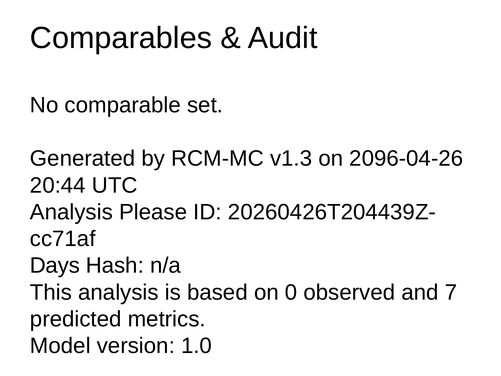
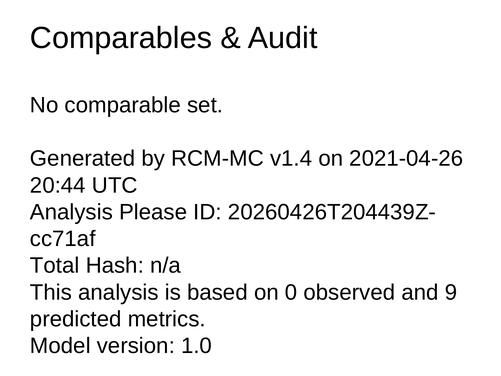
v1.3: v1.3 -> v1.4 (291, 159)
2096-04-26: 2096-04-26 -> 2021-04-26 (406, 159)
Days: Days -> Total (55, 265)
7: 7 -> 9 (451, 292)
